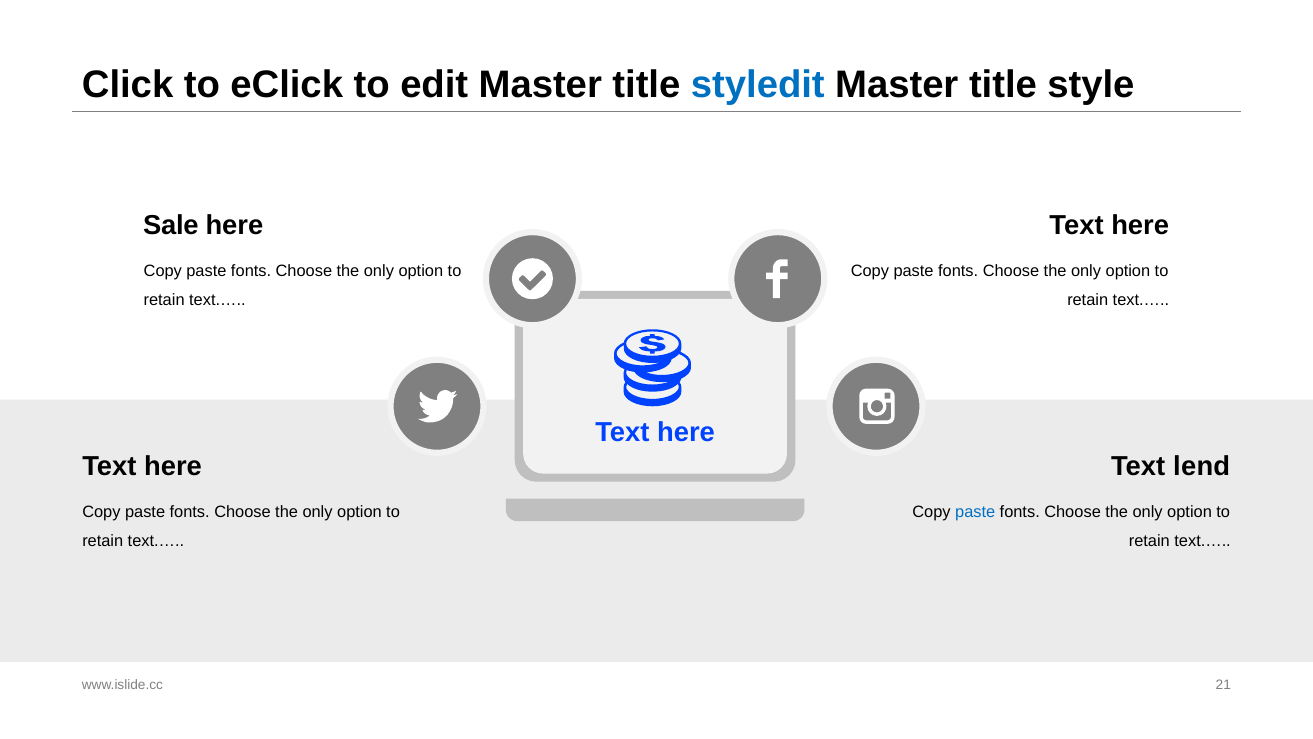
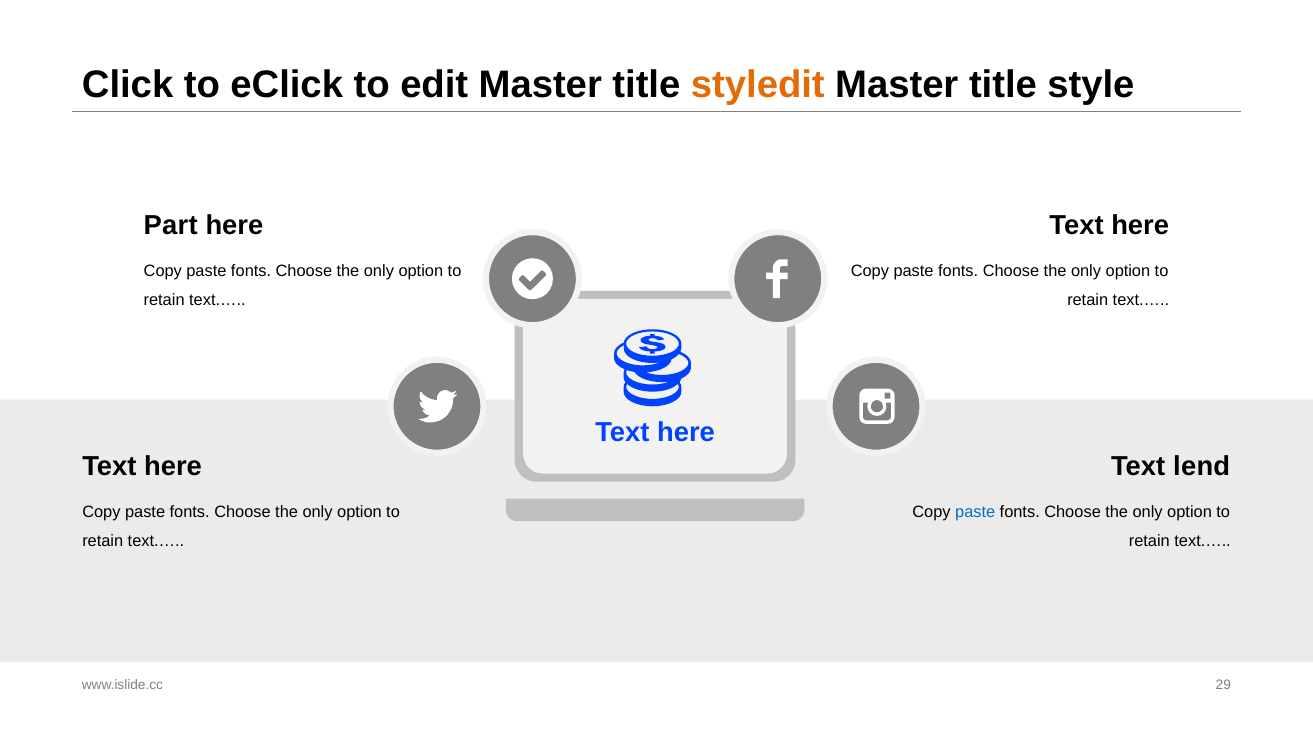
styledit colour: blue -> orange (758, 85)
Sale: Sale -> Part (171, 226)
21: 21 -> 29 (1223, 684)
